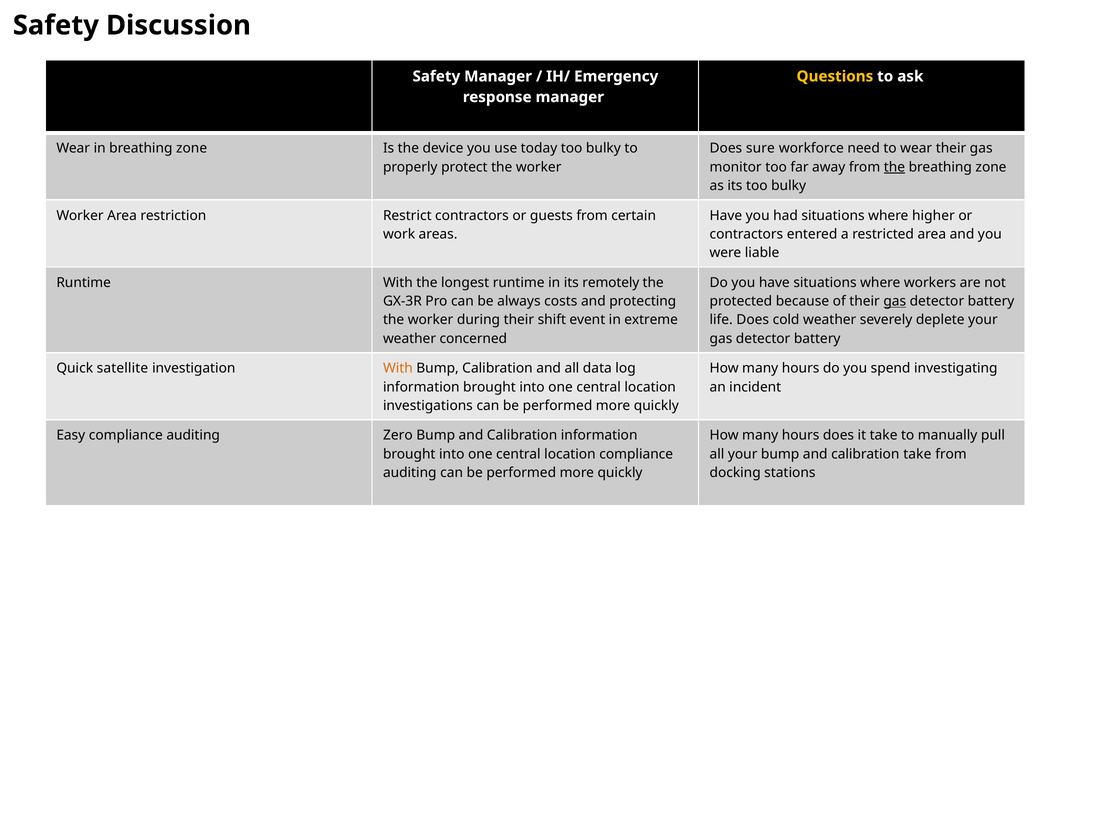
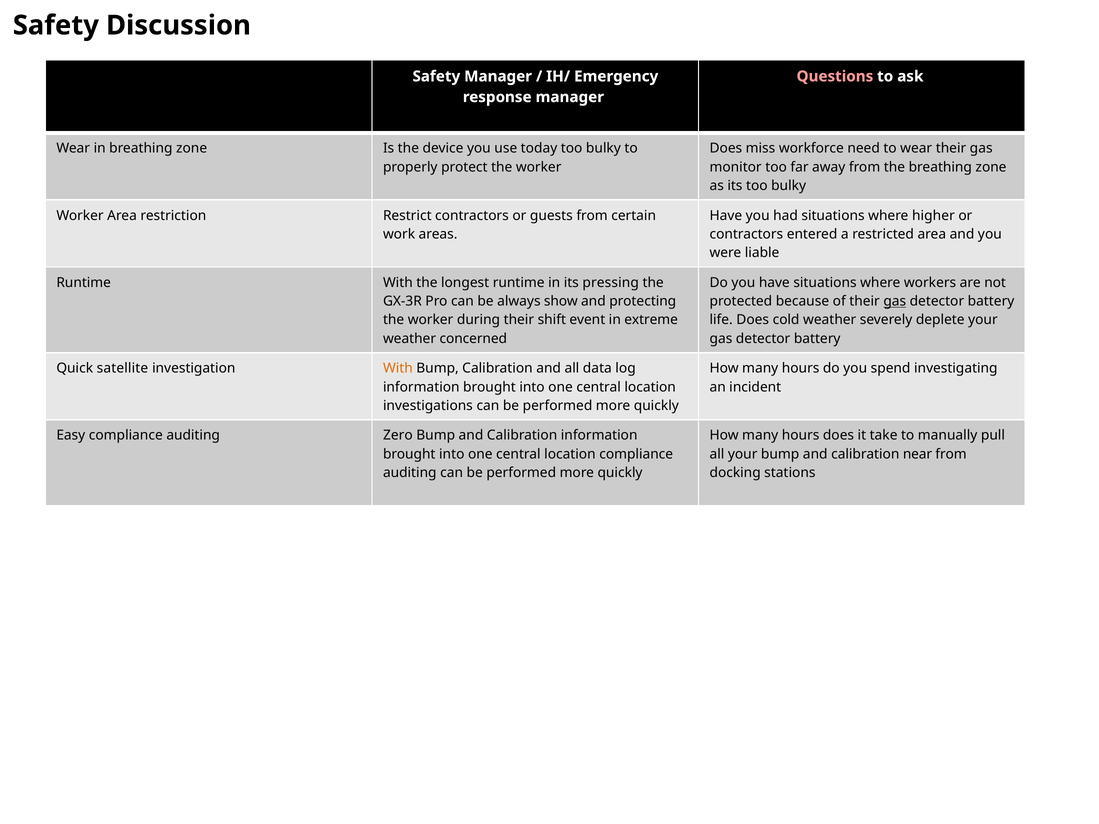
Questions colour: yellow -> pink (835, 76)
sure: sure -> miss (760, 148)
the underline: present -> none (894, 167)
remotely: remotely -> pressing (611, 283)
costs: costs -> show (561, 301)
calibration take: take -> near (918, 454)
